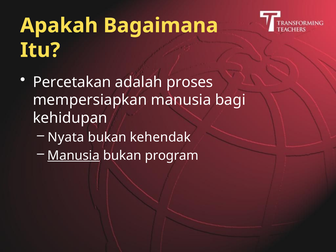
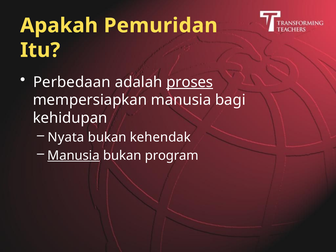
Bagaimana: Bagaimana -> Pemuridan (161, 26)
Percetakan: Percetakan -> Perbedaan (72, 82)
proses underline: none -> present (190, 82)
